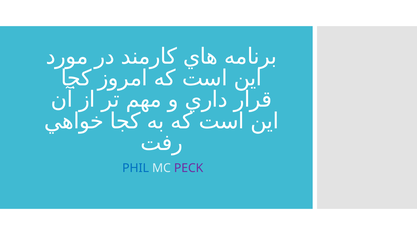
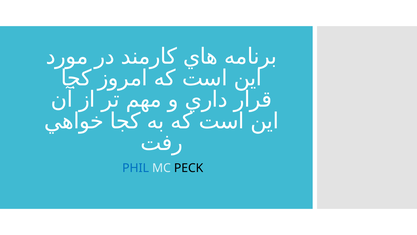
PECK colour: purple -> black (189, 168)
